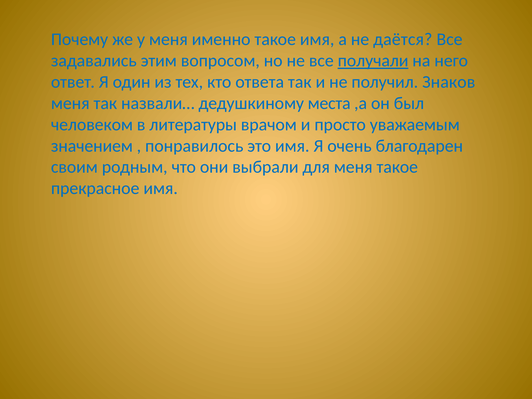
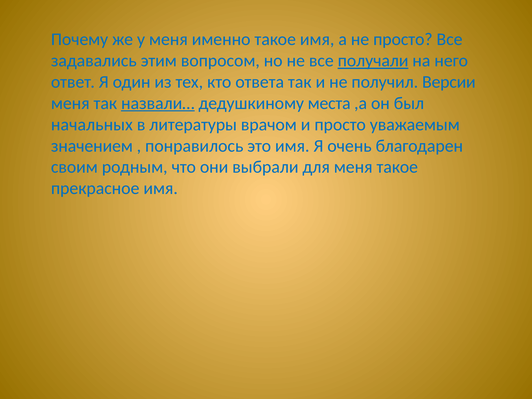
не даётся: даётся -> просто (403, 39)
Знаков: Знаков -> Версии (449, 82)
назвали… underline: none -> present (158, 103)
человеком: человеком -> начальных (92, 125)
